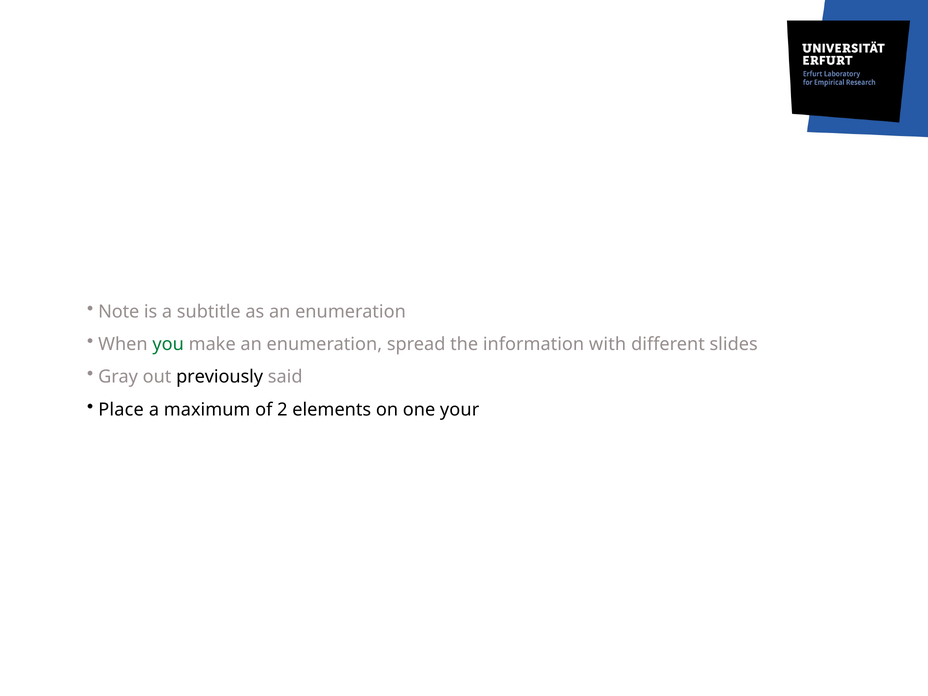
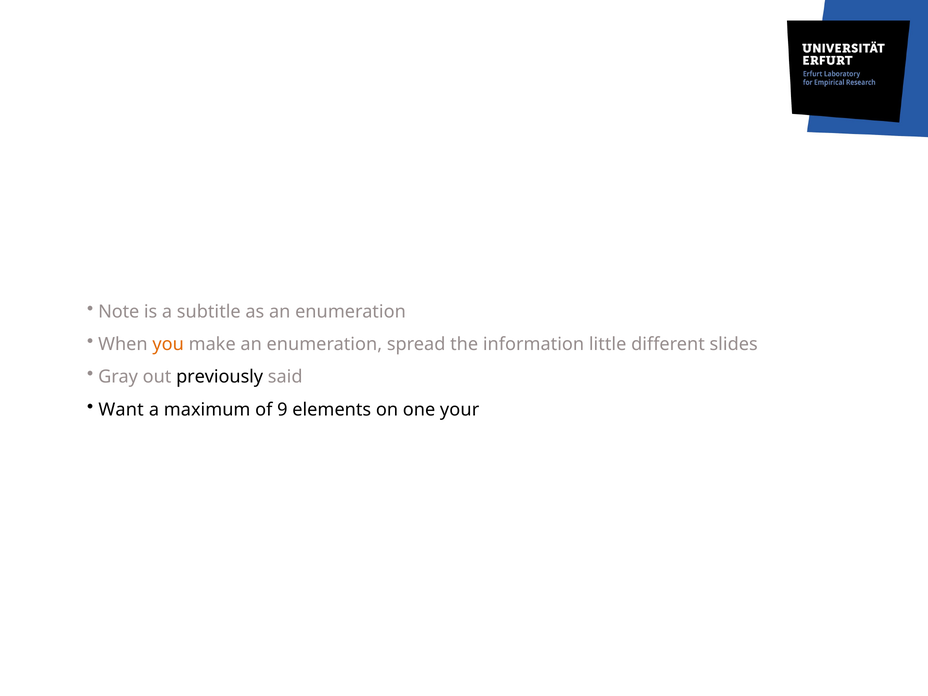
you colour: green -> orange (168, 344)
with: with -> little (608, 344)
Place: Place -> Want (121, 410)
2: 2 -> 9 (282, 410)
